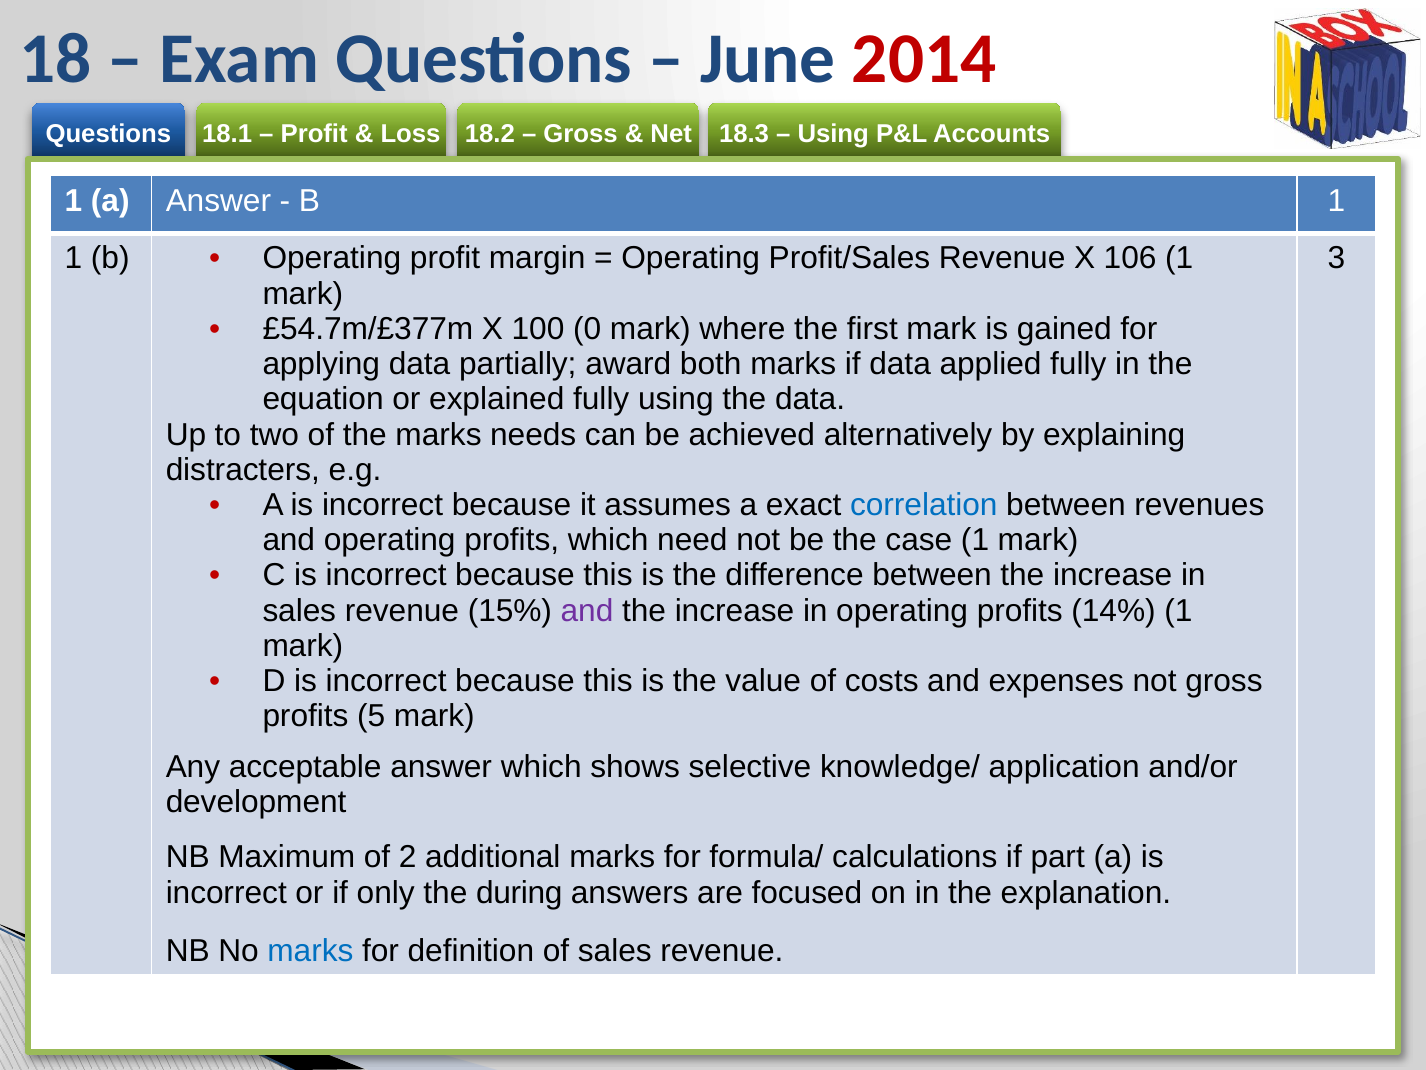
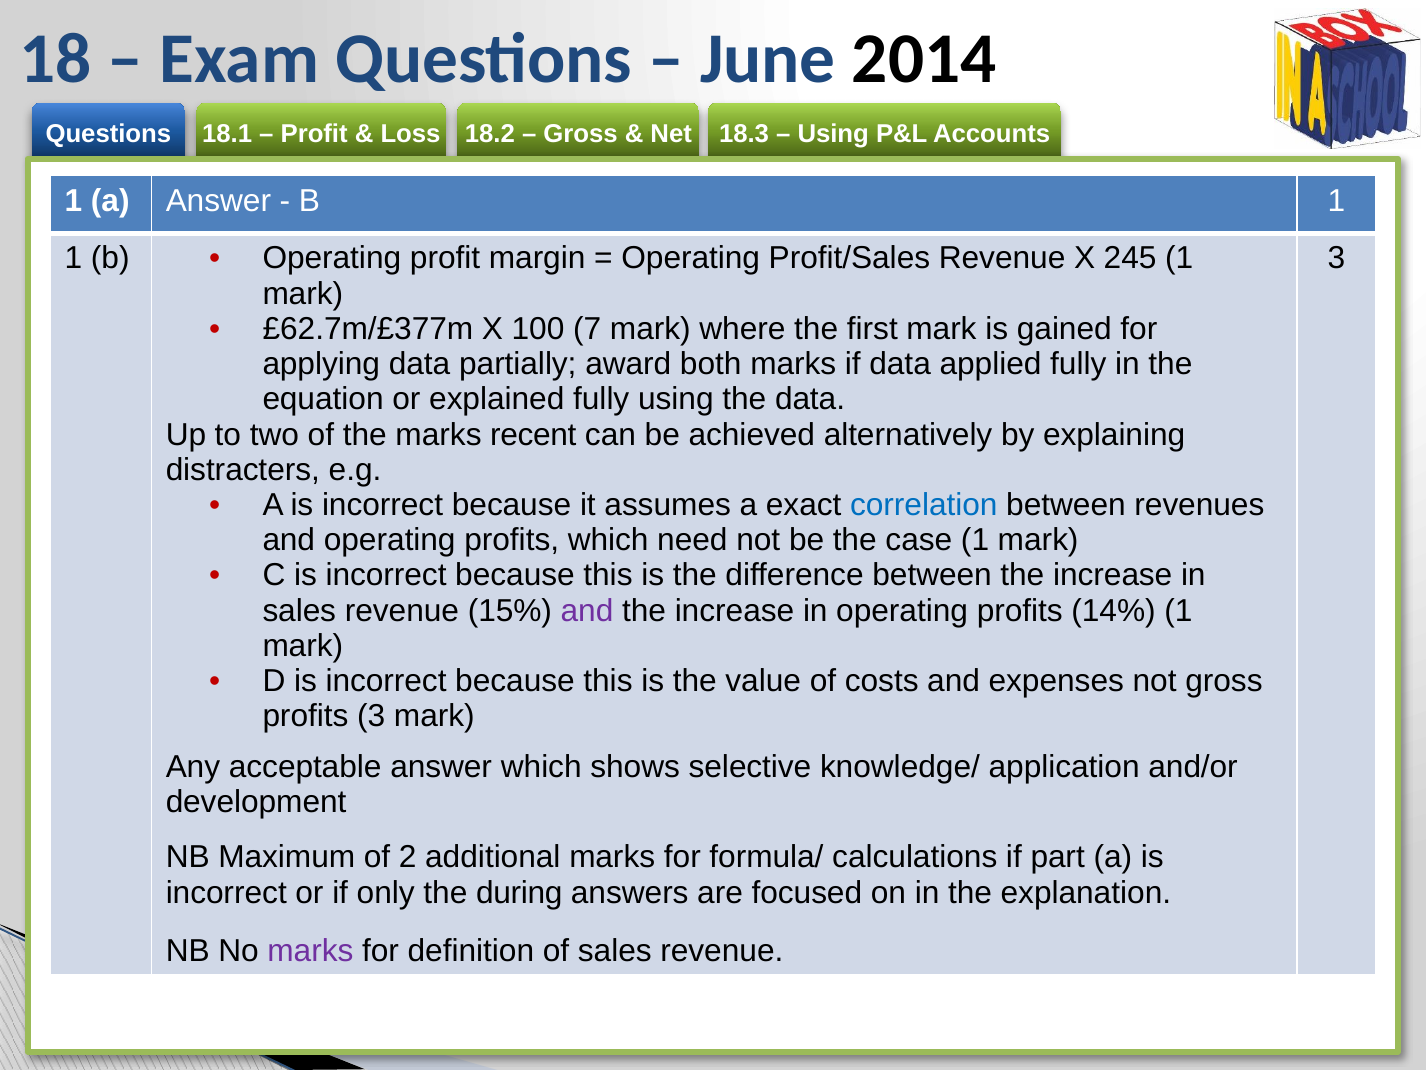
2014 colour: red -> black (924, 59)
106: 106 -> 245 (1130, 258)
£54.7m/£377m: £54.7m/£377m -> £62.7m/£377m (368, 329)
0: 0 -> 7 (587, 329)
needs: needs -> recent (533, 434)
profits 5: 5 -> 3 (371, 716)
marks colour: blue -> purple (310, 951)
